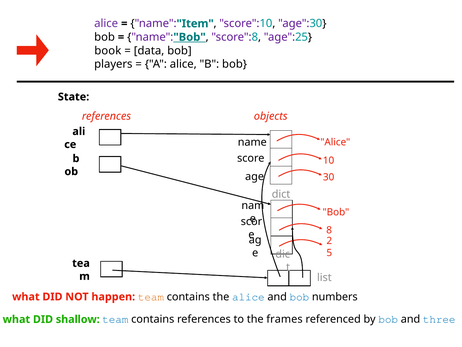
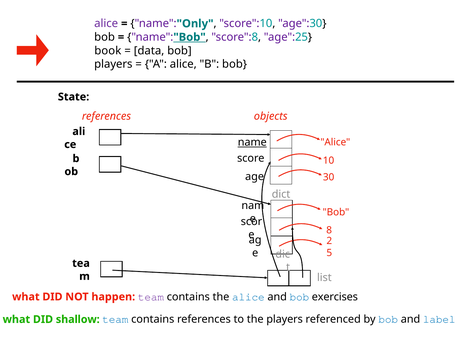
Item: Item -> Only (195, 24)
name underline: none -> present (252, 142)
team colour: orange -> purple (151, 296)
numbers: numbers -> exercises (335, 296)
the frames: frames -> players (285, 319)
three: three -> label (439, 319)
